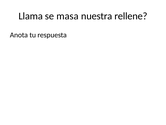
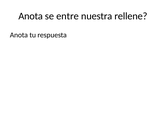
Llama: Llama -> Anota (31, 16)
masa: masa -> entre (68, 16)
